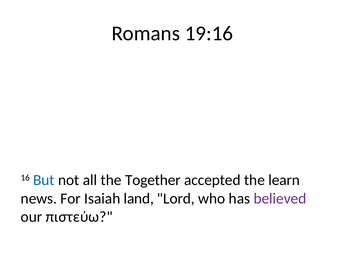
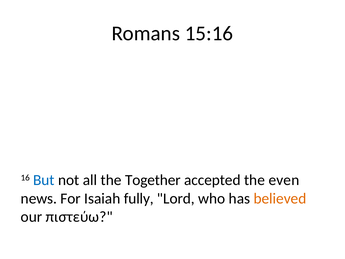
19:16: 19:16 -> 15:16 (209, 33)
learn: learn -> even (284, 180)
land: land -> fully (139, 198)
believed colour: purple -> orange (280, 198)
